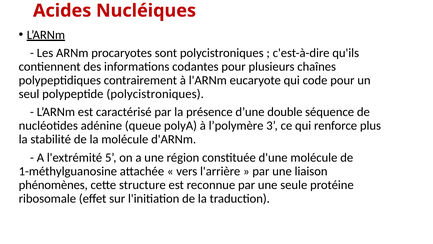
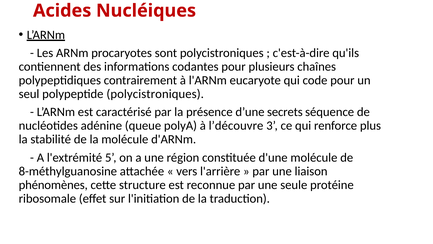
double: double -> secrets (285, 112)
l’polymère: l’polymère -> l’découvre (236, 126)
1-méthylguanosine: 1-méthylguanosine -> 8-méthylguanosine (68, 171)
